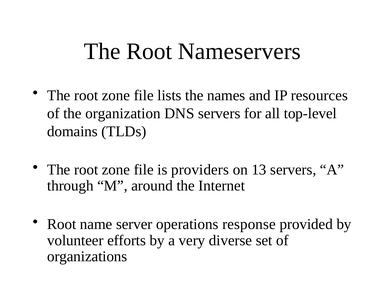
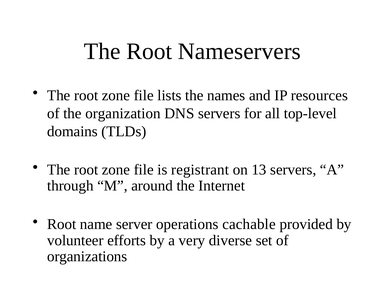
providers: providers -> registrant (200, 169)
response: response -> cachable (249, 224)
